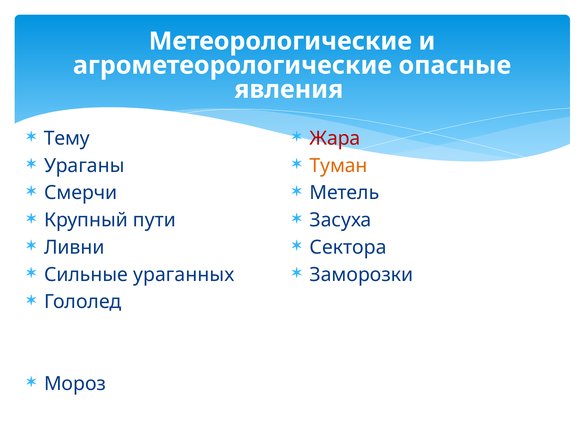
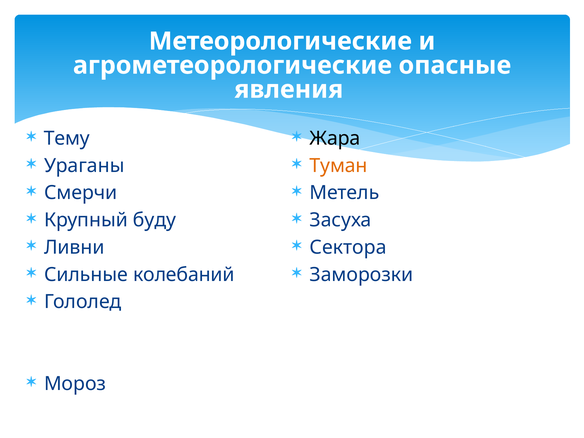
Жара colour: red -> black (335, 138)
пути: пути -> буду (154, 220)
ураганных: ураганных -> колебаний (184, 275)
